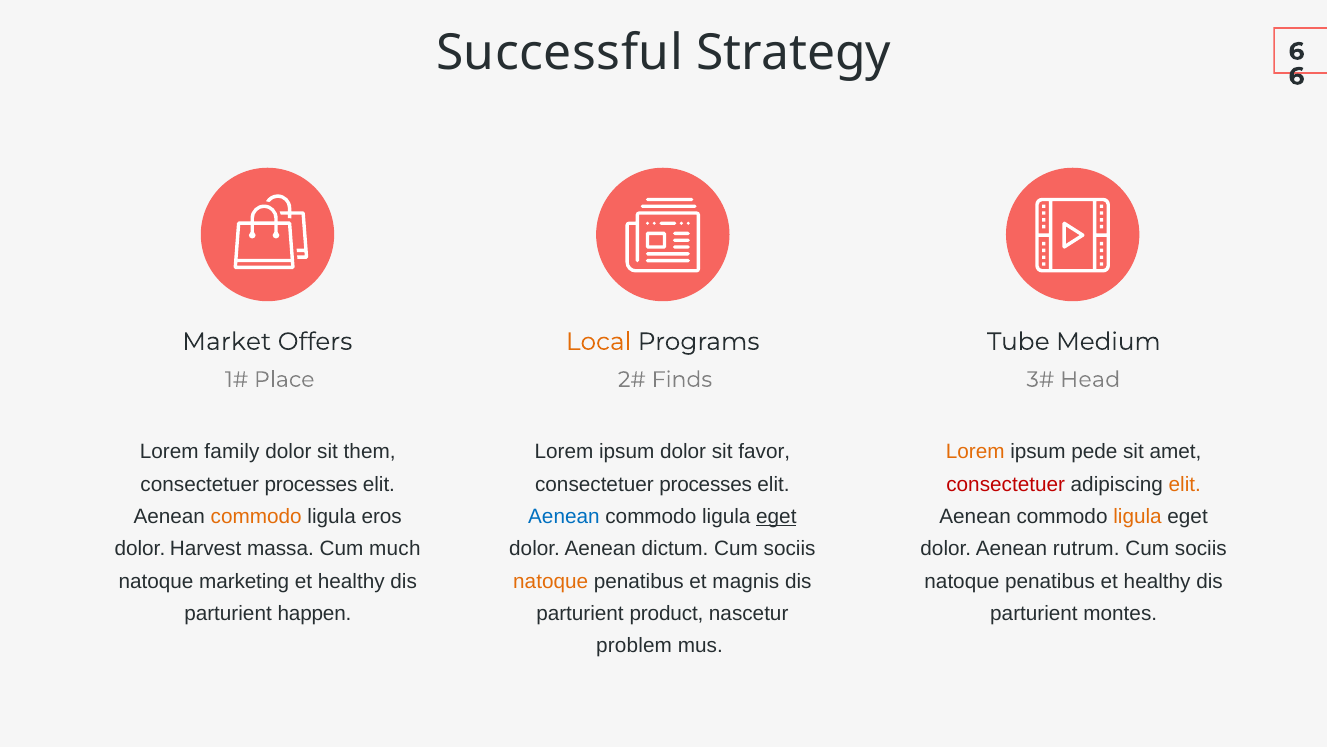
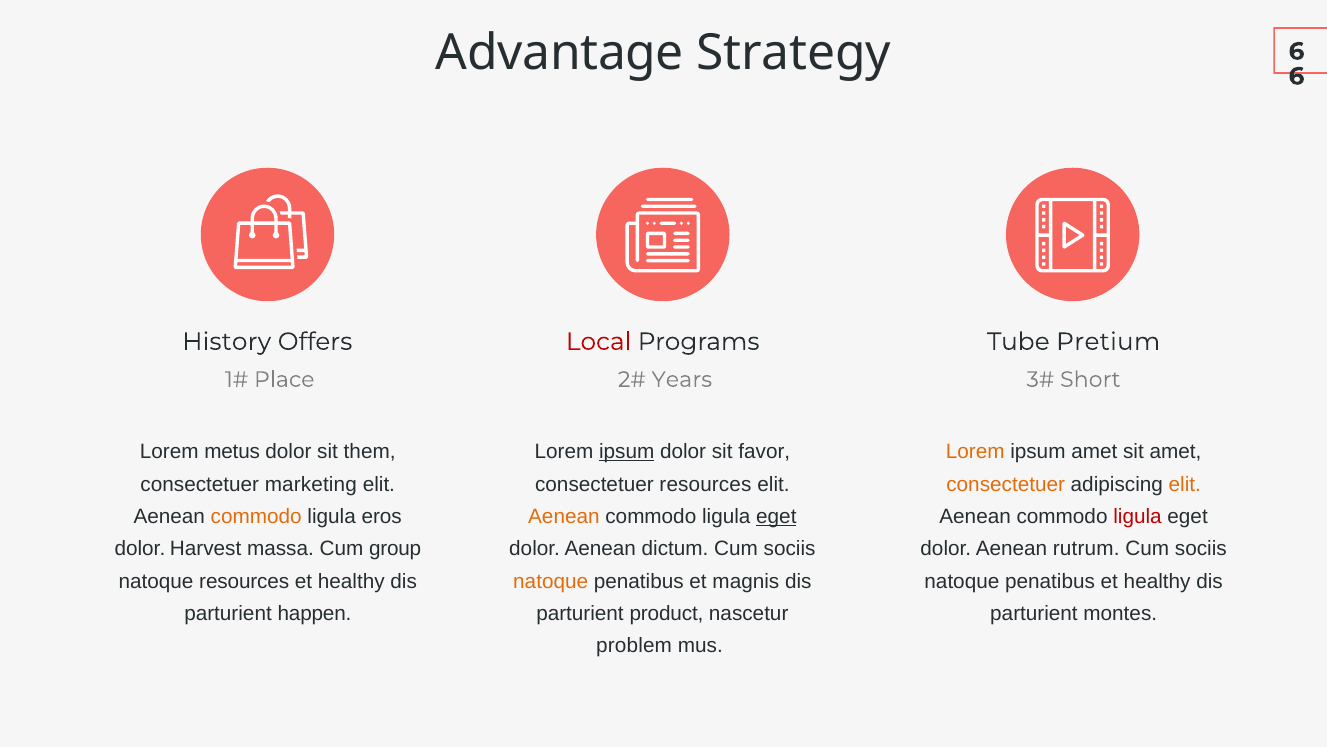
Successful: Successful -> Advantage (560, 53)
Market: Market -> History (227, 341)
Local colour: orange -> red (599, 341)
Medium: Medium -> Pretium (1108, 341)
Finds: Finds -> Years (682, 379)
Head: Head -> Short (1090, 379)
family: family -> metus (232, 452)
ipsum underline: none -> present (627, 452)
ipsum pede: pede -> amet (1094, 452)
processes: processes -> marketing (311, 484)
processes: processes -> resources (705, 484)
consectetuer colour: red -> orange (1006, 484)
Aenean colour: blue -> orange (564, 516)
ligula colour: orange -> red (1138, 516)
much: much -> group (395, 549)
natoque marketing: marketing -> resources (244, 581)
